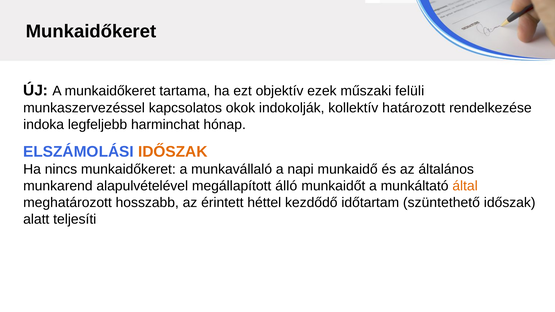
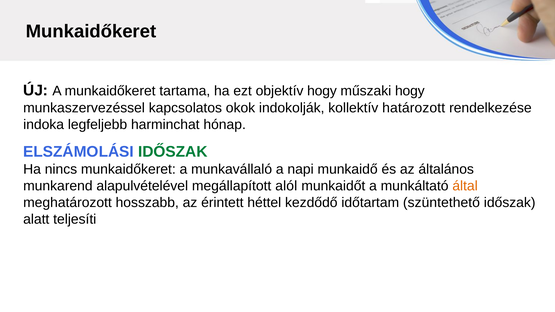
objektív ezek: ezek -> hogy (322, 91)
műszaki felüli: felüli -> hogy (410, 91)
IDŐSZAK colour: orange -> green (173, 152)
álló: álló -> alól (286, 186)
